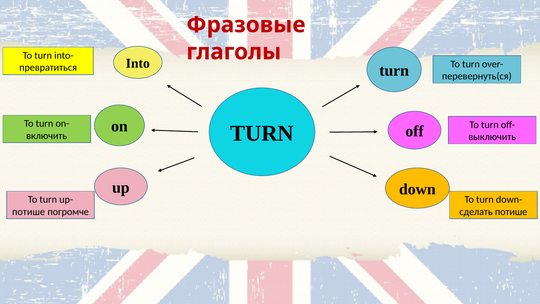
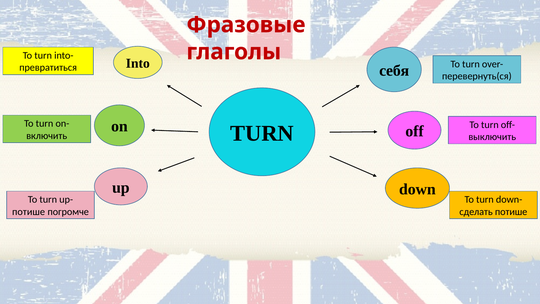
turn: turn -> себя (394, 70)
